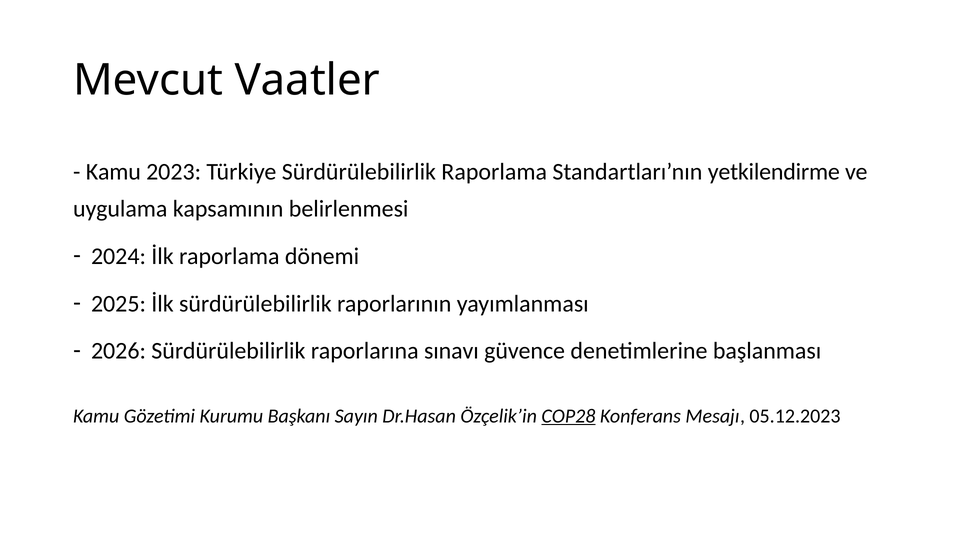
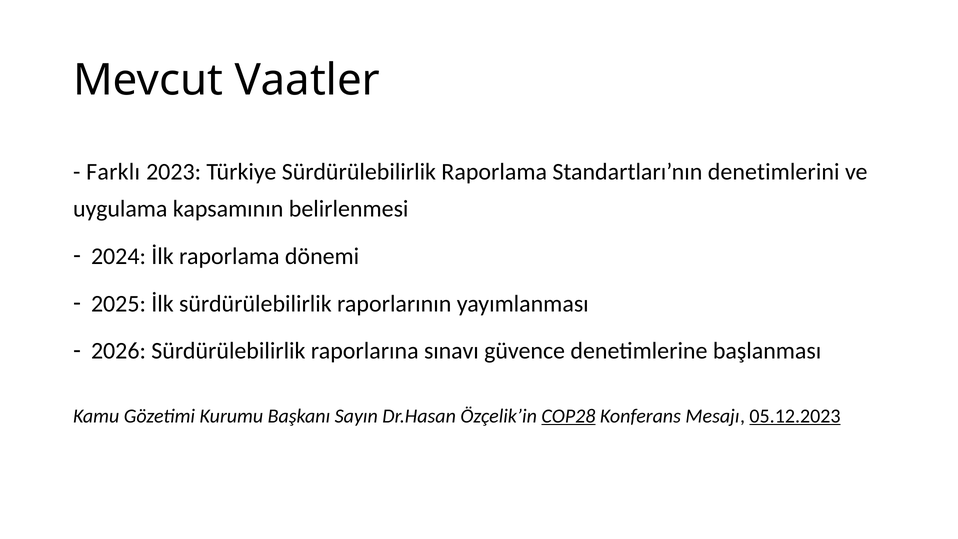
Kamu: Kamu -> Farklı (113, 172)
yetkilendirme: yetkilendirme -> denetimlerini (774, 172)
05.12.2023 underline: none -> present (795, 416)
